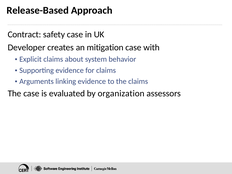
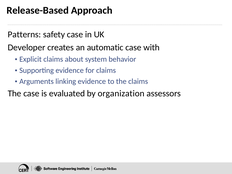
Contract: Contract -> Patterns (24, 35)
mitigation: mitigation -> automatic (105, 47)
